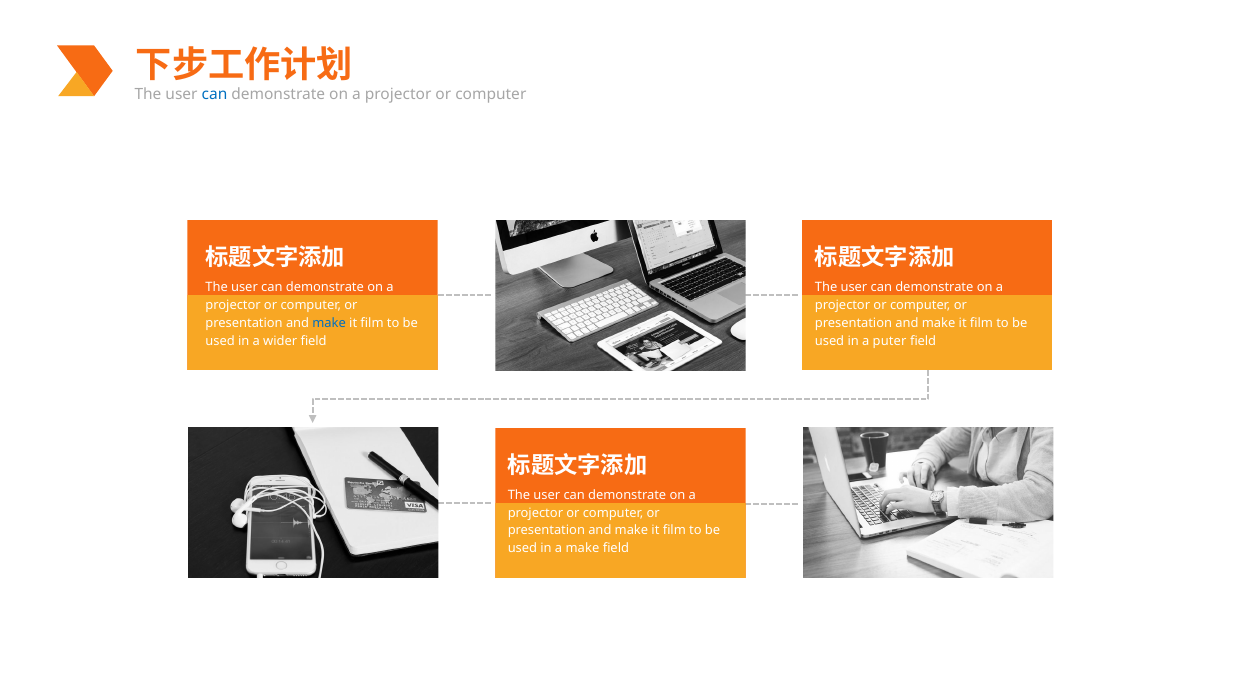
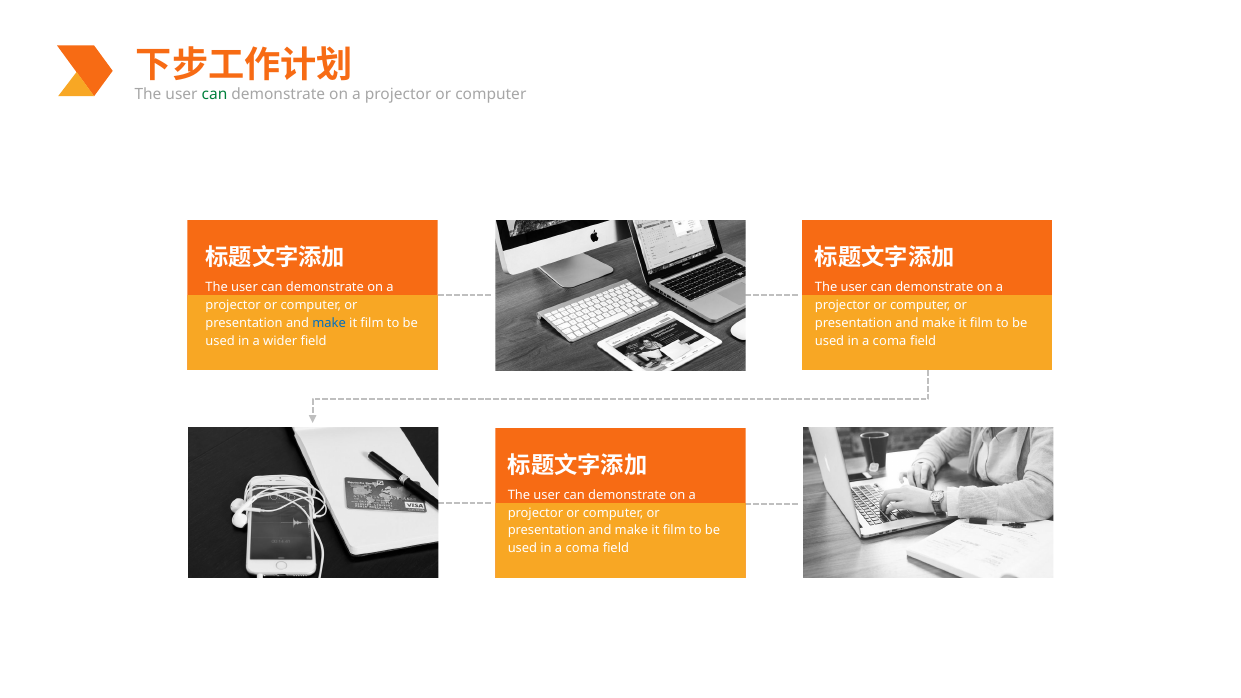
can colour: blue -> green (215, 94)
puter: puter -> coma (890, 341)
make: make -> coma (582, 548)
